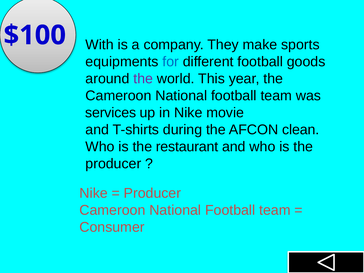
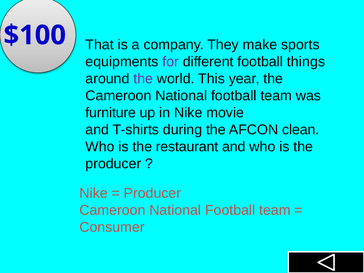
With: With -> That (100, 45)
for colour: blue -> purple (171, 62)
goods: goods -> things (306, 62)
services: services -> furniture (111, 113)
